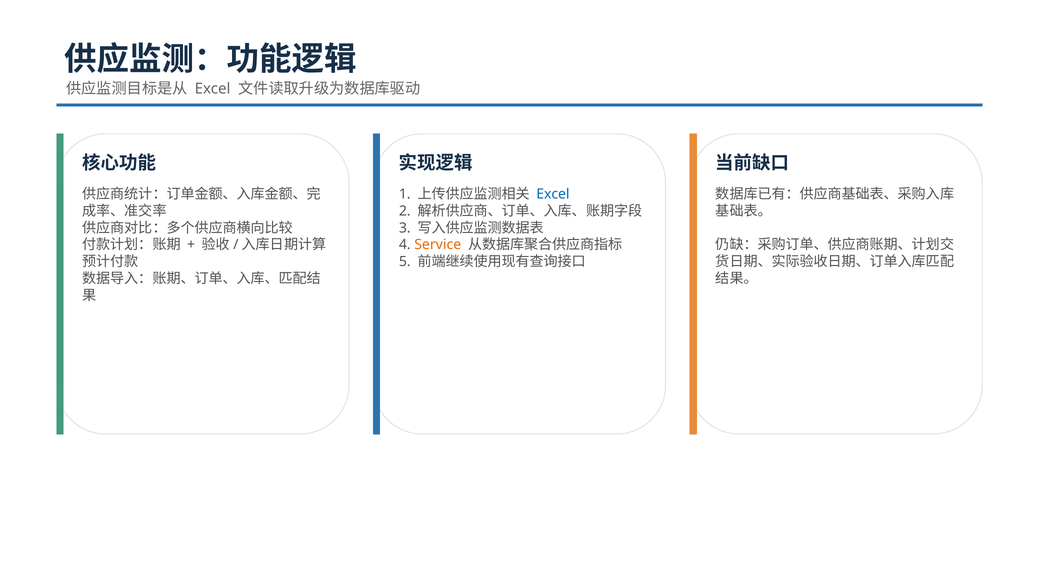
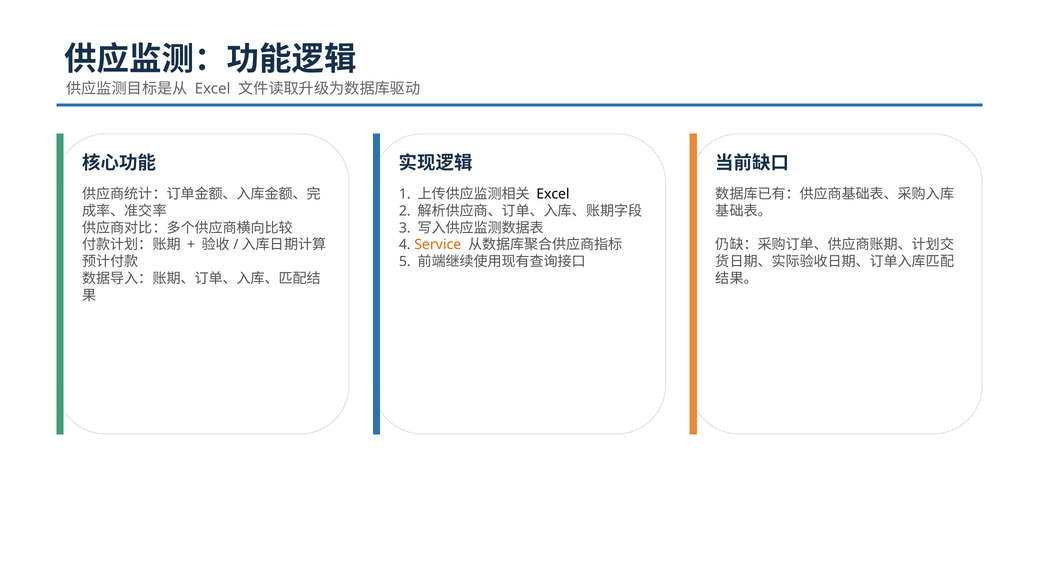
Excel colour: blue -> black (553, 194)
